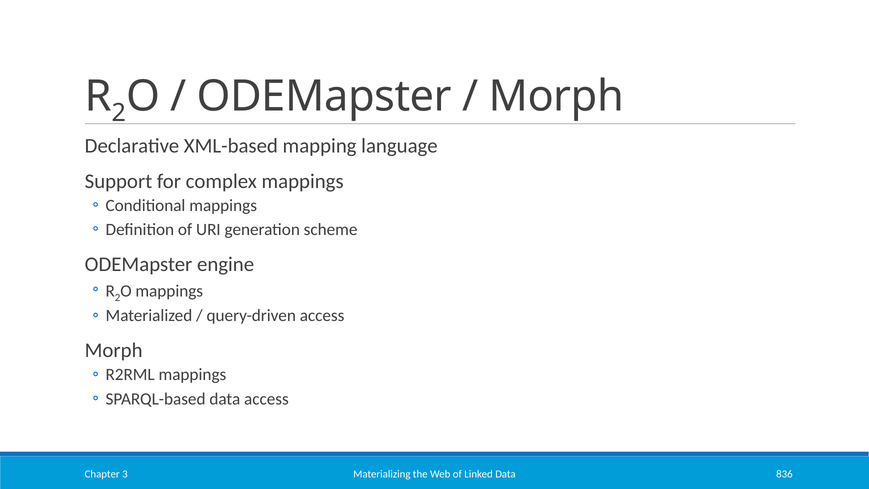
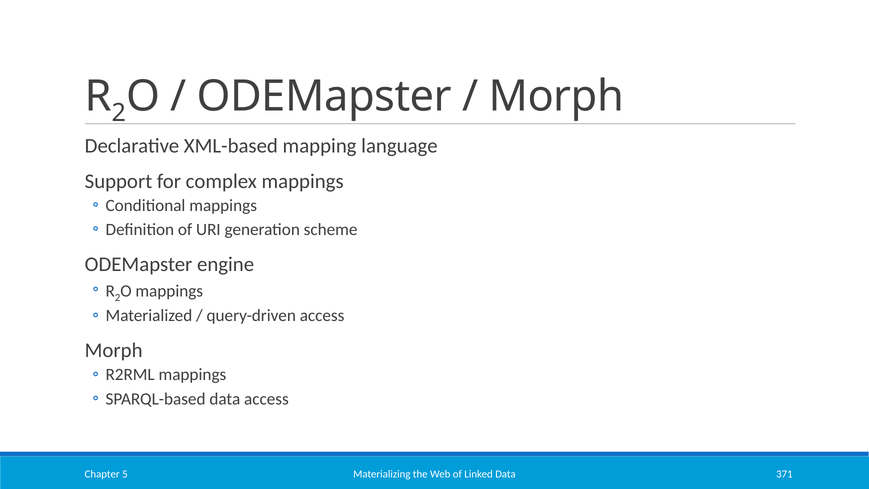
836: 836 -> 371 (784, 474)
3: 3 -> 5 (125, 474)
